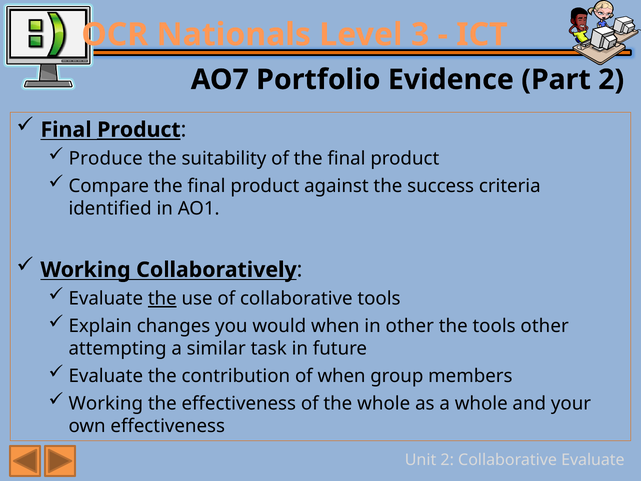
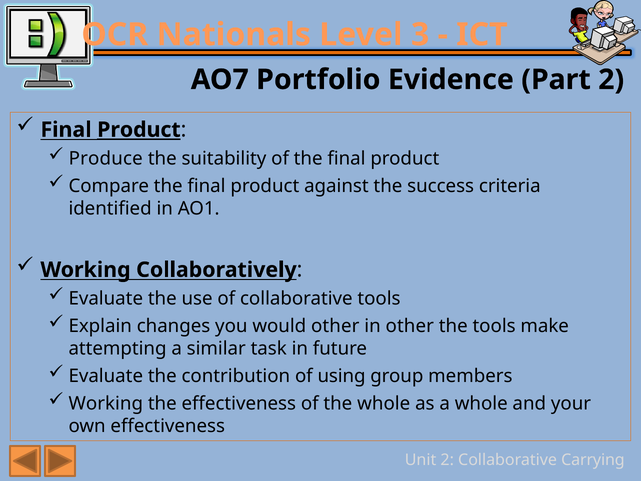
the underline: present -> none (162, 299)
would when: when -> other (335, 326)
tools other: other -> make (545, 326)
of when: when -> using (342, 376)
Collaborative Evaluate: Evaluate -> Carrying (593, 460)
